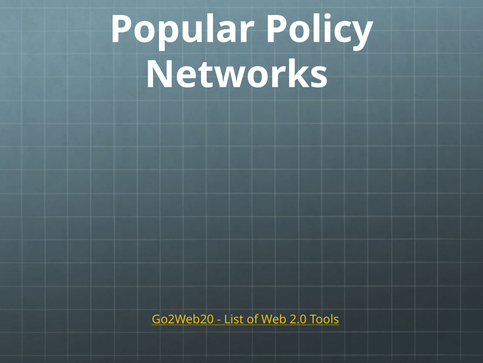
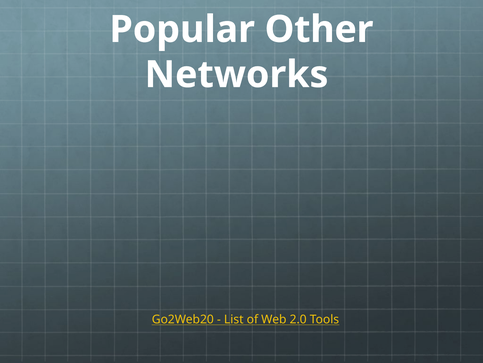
Policy: Policy -> Other (319, 29)
